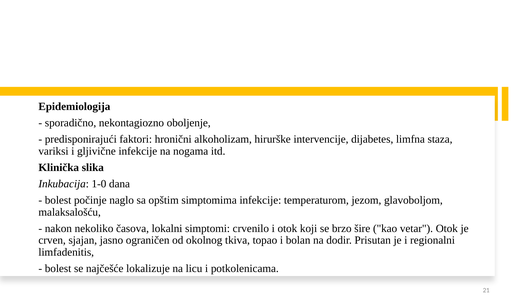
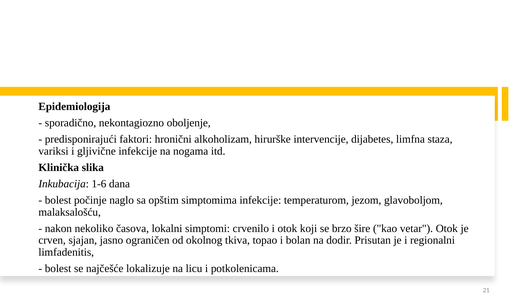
1-0: 1-0 -> 1-6 (99, 184)
